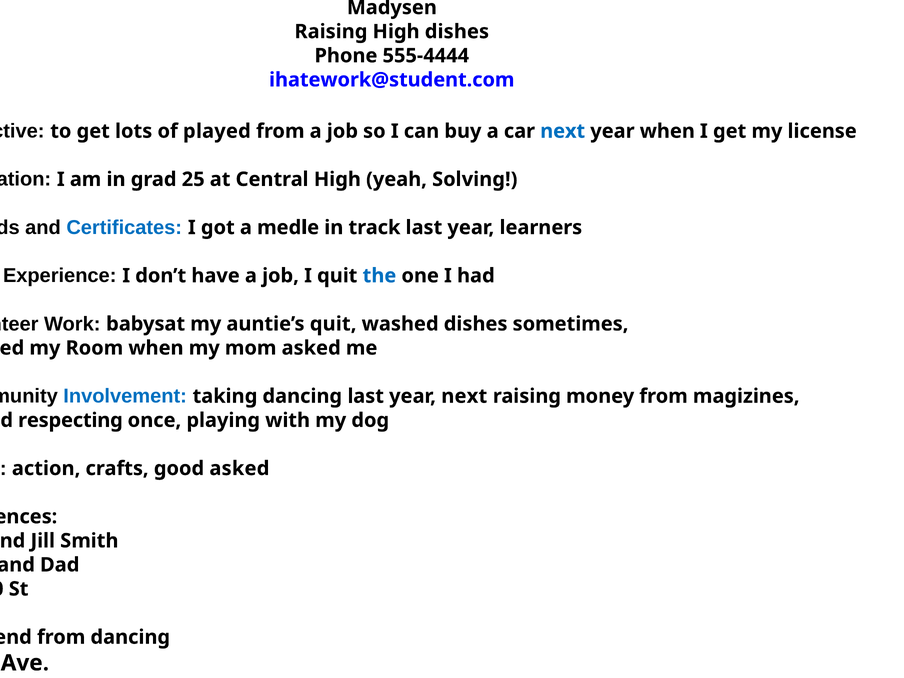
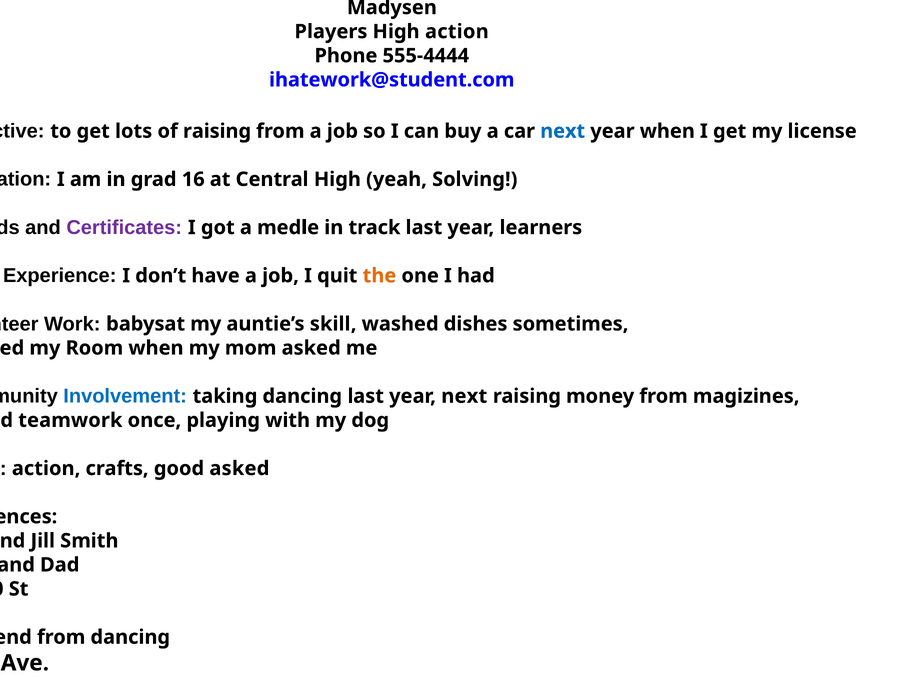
Raising: Raising -> Players (331, 32)
High dishes: dishes -> action (457, 32)
of played: played -> raising (217, 131)
25: 25 -> 16 (193, 179)
Certificates colour: blue -> purple (124, 228)
the colour: blue -> orange (379, 276)
auntie’s quit: quit -> skill (333, 324)
respecting: respecting -> teamwork (70, 420)
